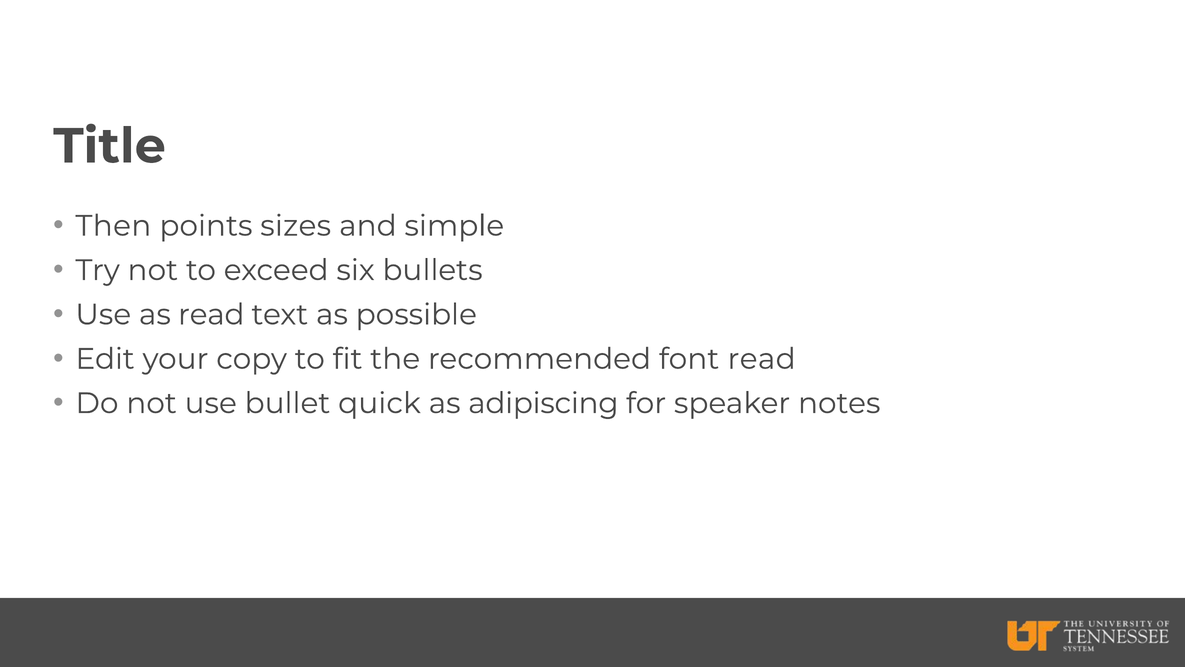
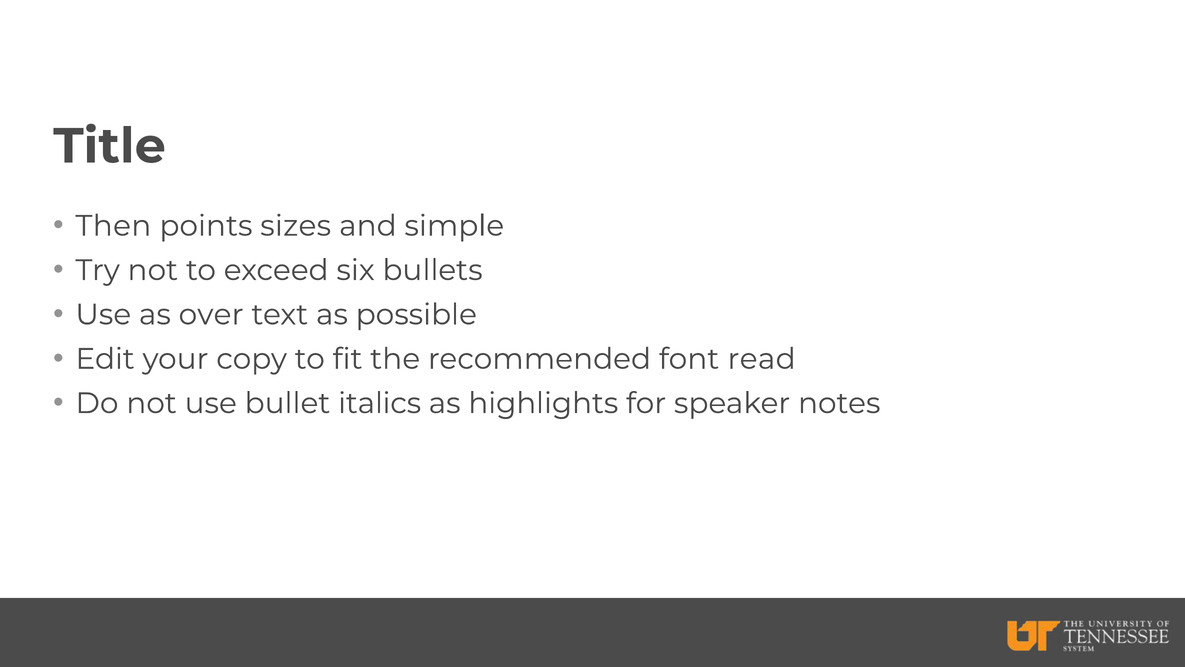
as read: read -> over (211, 314)
quick: quick -> italics (380, 403)
adipiscing: adipiscing -> highlights (543, 403)
